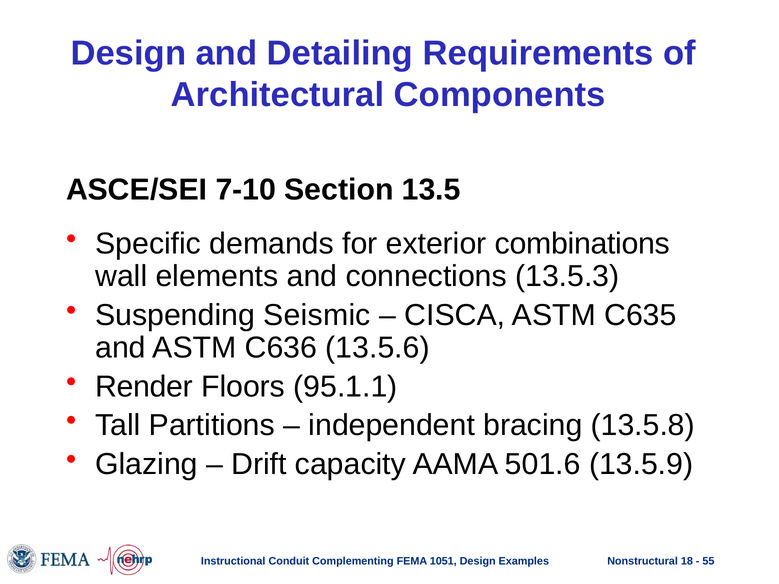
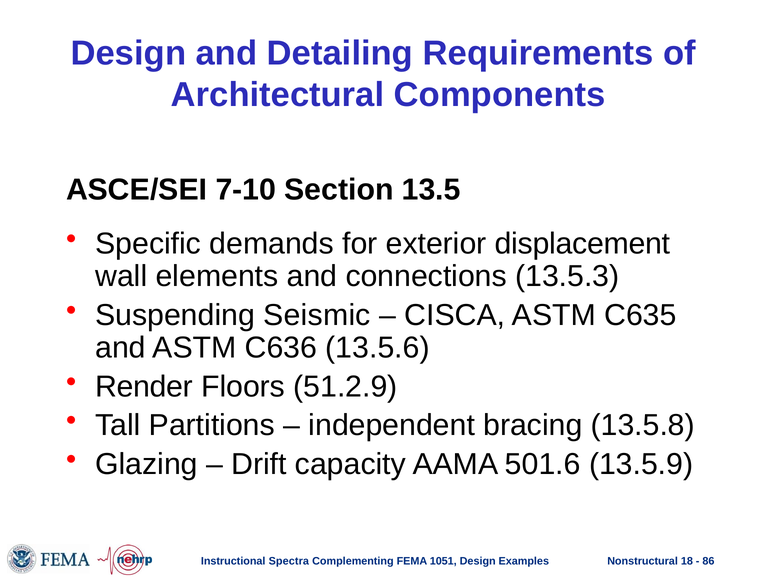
combinations: combinations -> displacement (582, 244)
95.1.1: 95.1.1 -> 51.2.9 (345, 387)
Conduit: Conduit -> Spectra (289, 561)
55: 55 -> 86 (708, 561)
